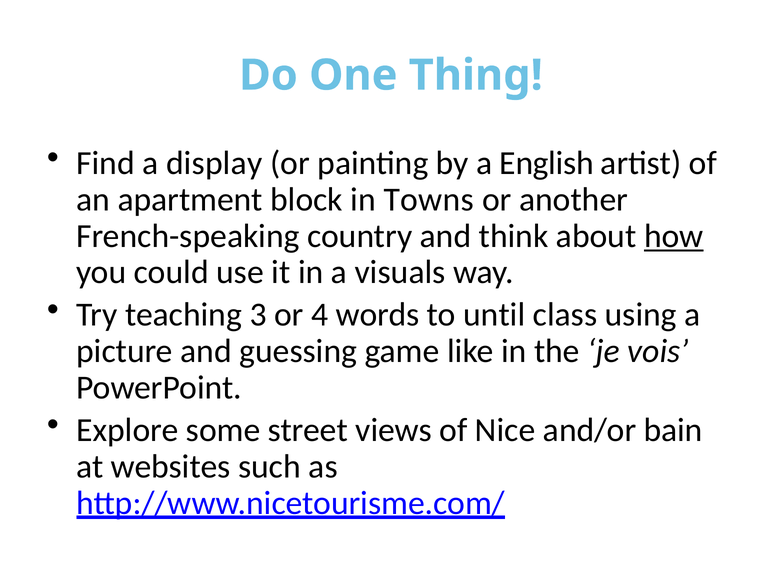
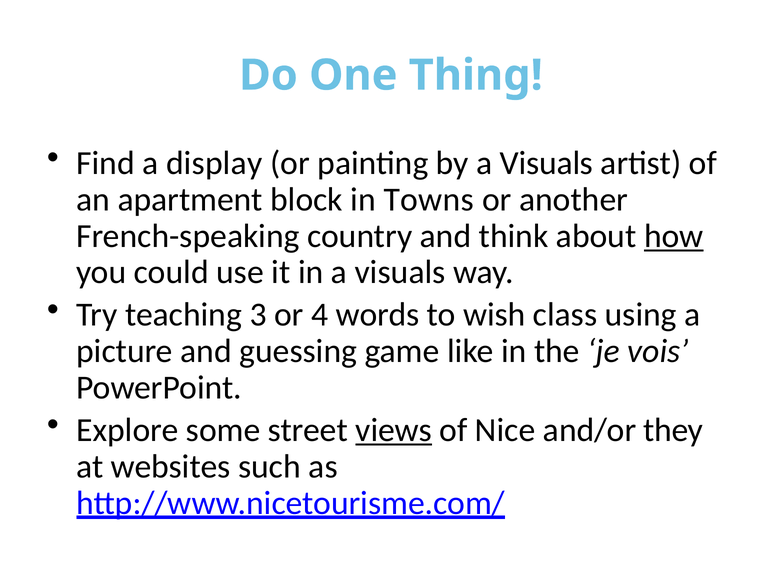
by a English: English -> Visuals (547, 163)
until: until -> wish (494, 315)
views underline: none -> present (394, 431)
bain: bain -> they (673, 431)
